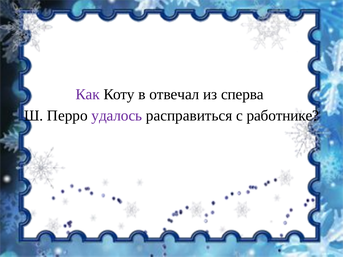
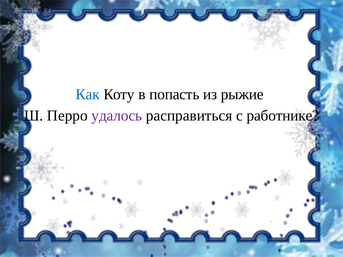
Как colour: purple -> blue (88, 94)
отвечал: отвечал -> попасть (174, 94)
сперва: сперва -> рыжие (242, 94)
